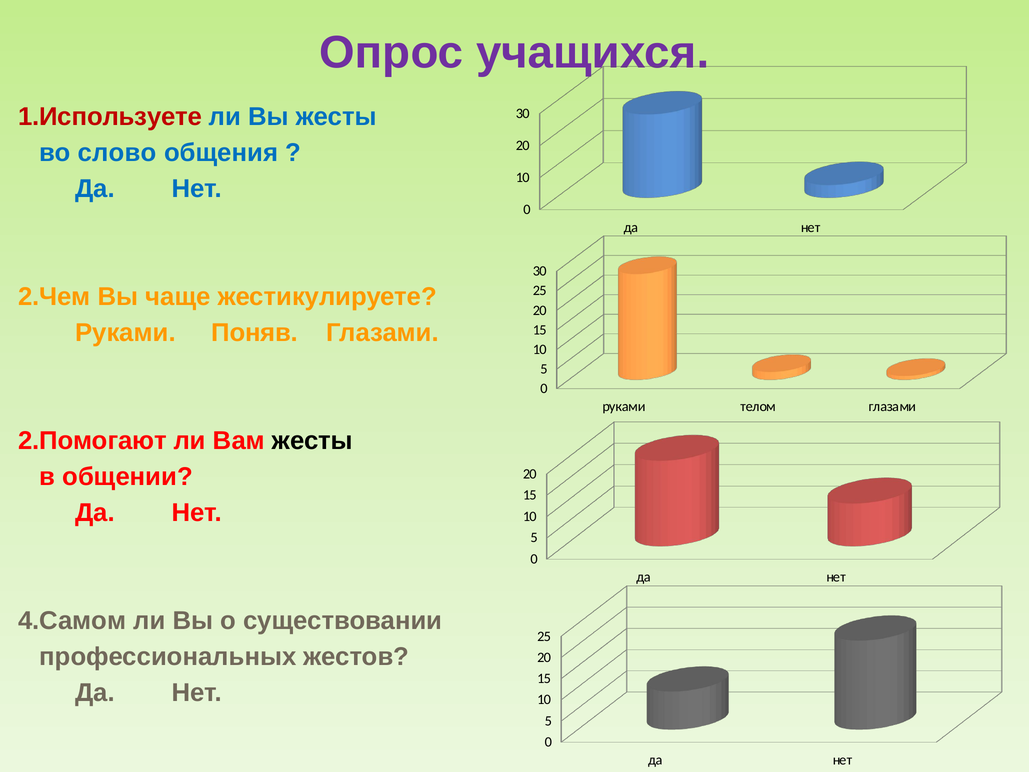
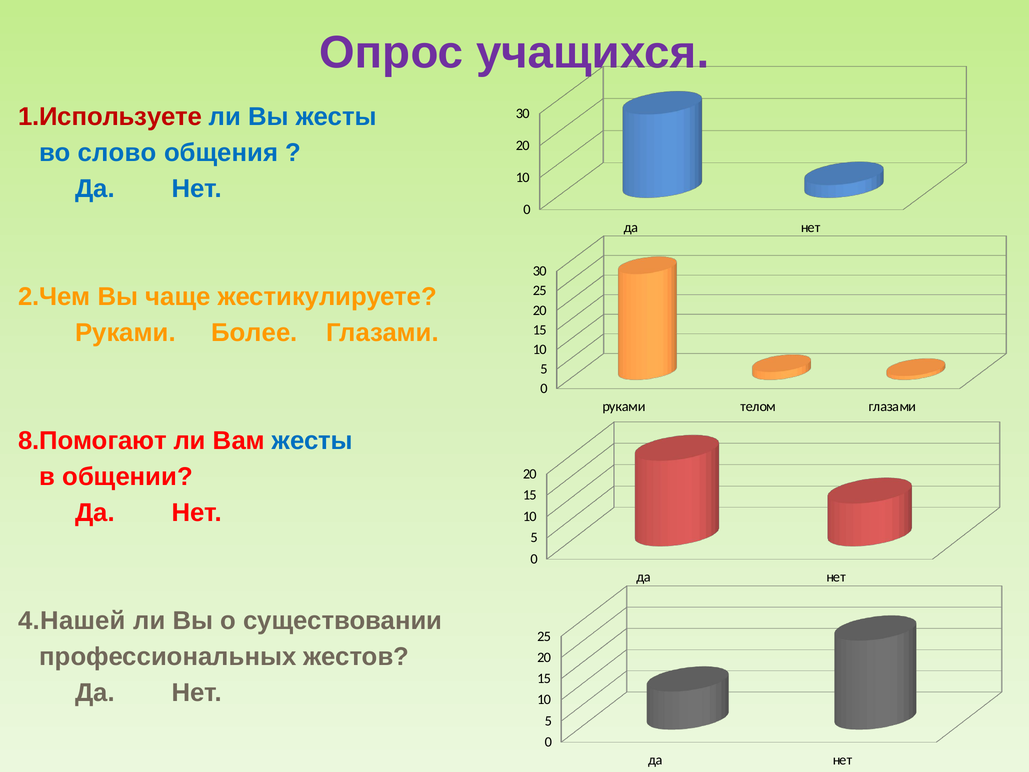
Поняв: Поняв -> Более (254, 333)
2.Помогают: 2.Помогают -> 8.Помогают (92, 441)
жесты colour: black -> blue (312, 441)
4.Самом: 4.Самом -> 4.Нашей (72, 621)
